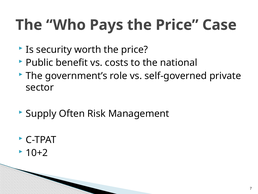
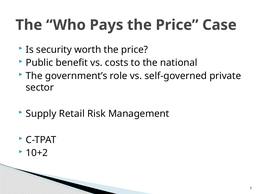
Often: Often -> Retail (72, 113)
